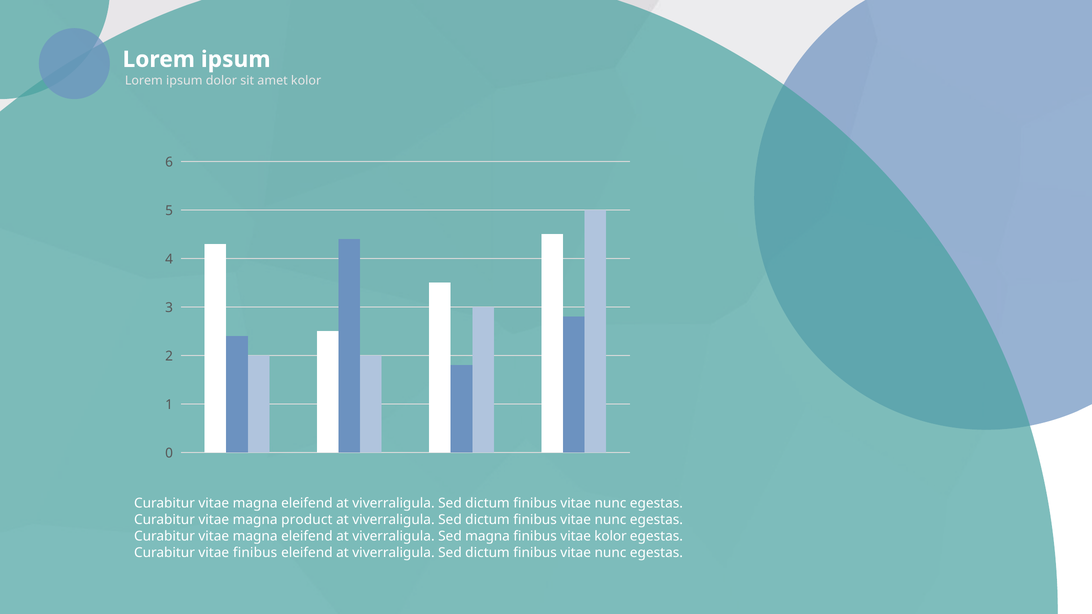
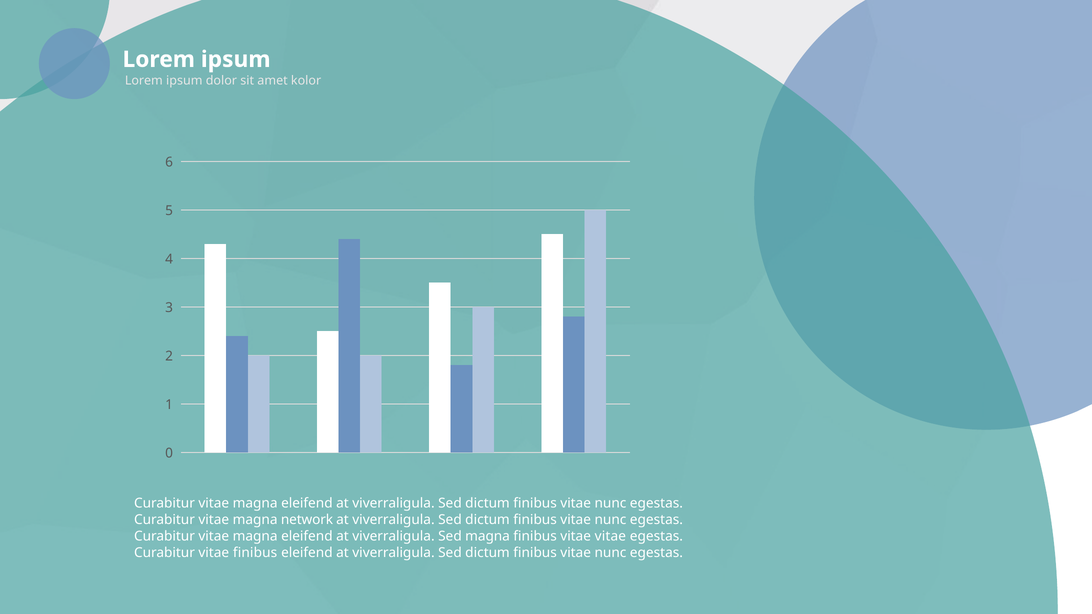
product: product -> network (307, 520)
vitae kolor: kolor -> vitae (610, 536)
